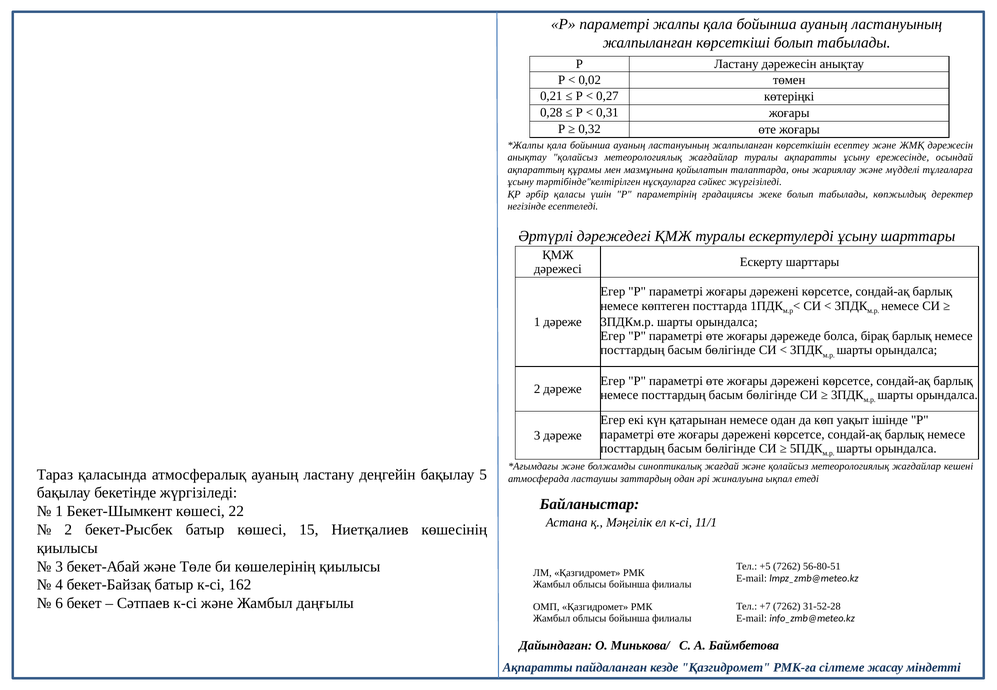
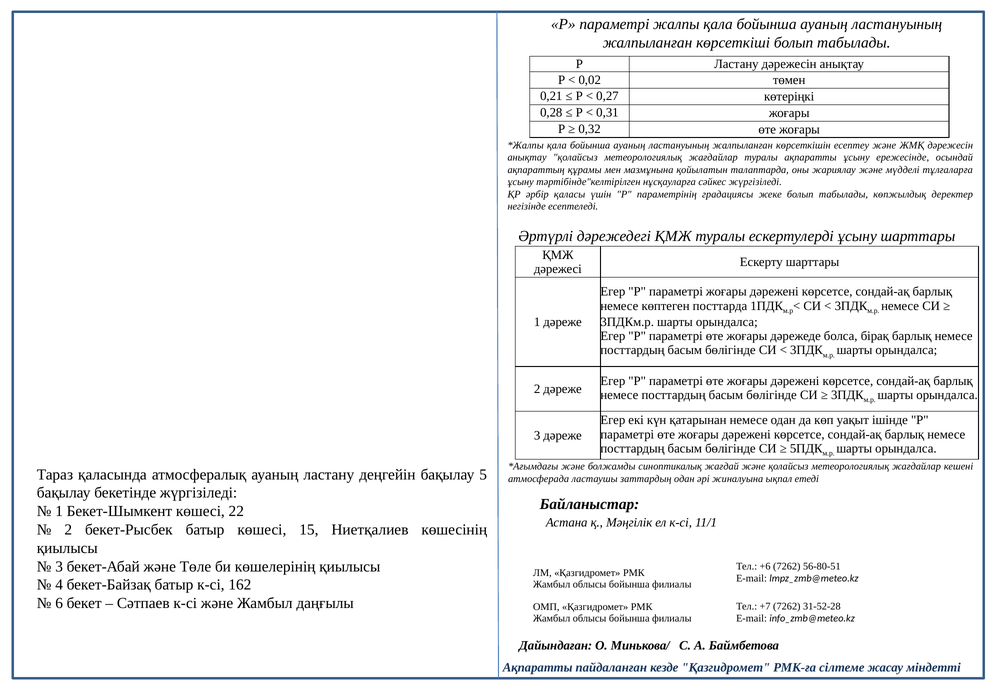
+5: +5 -> +6 (765, 567)
